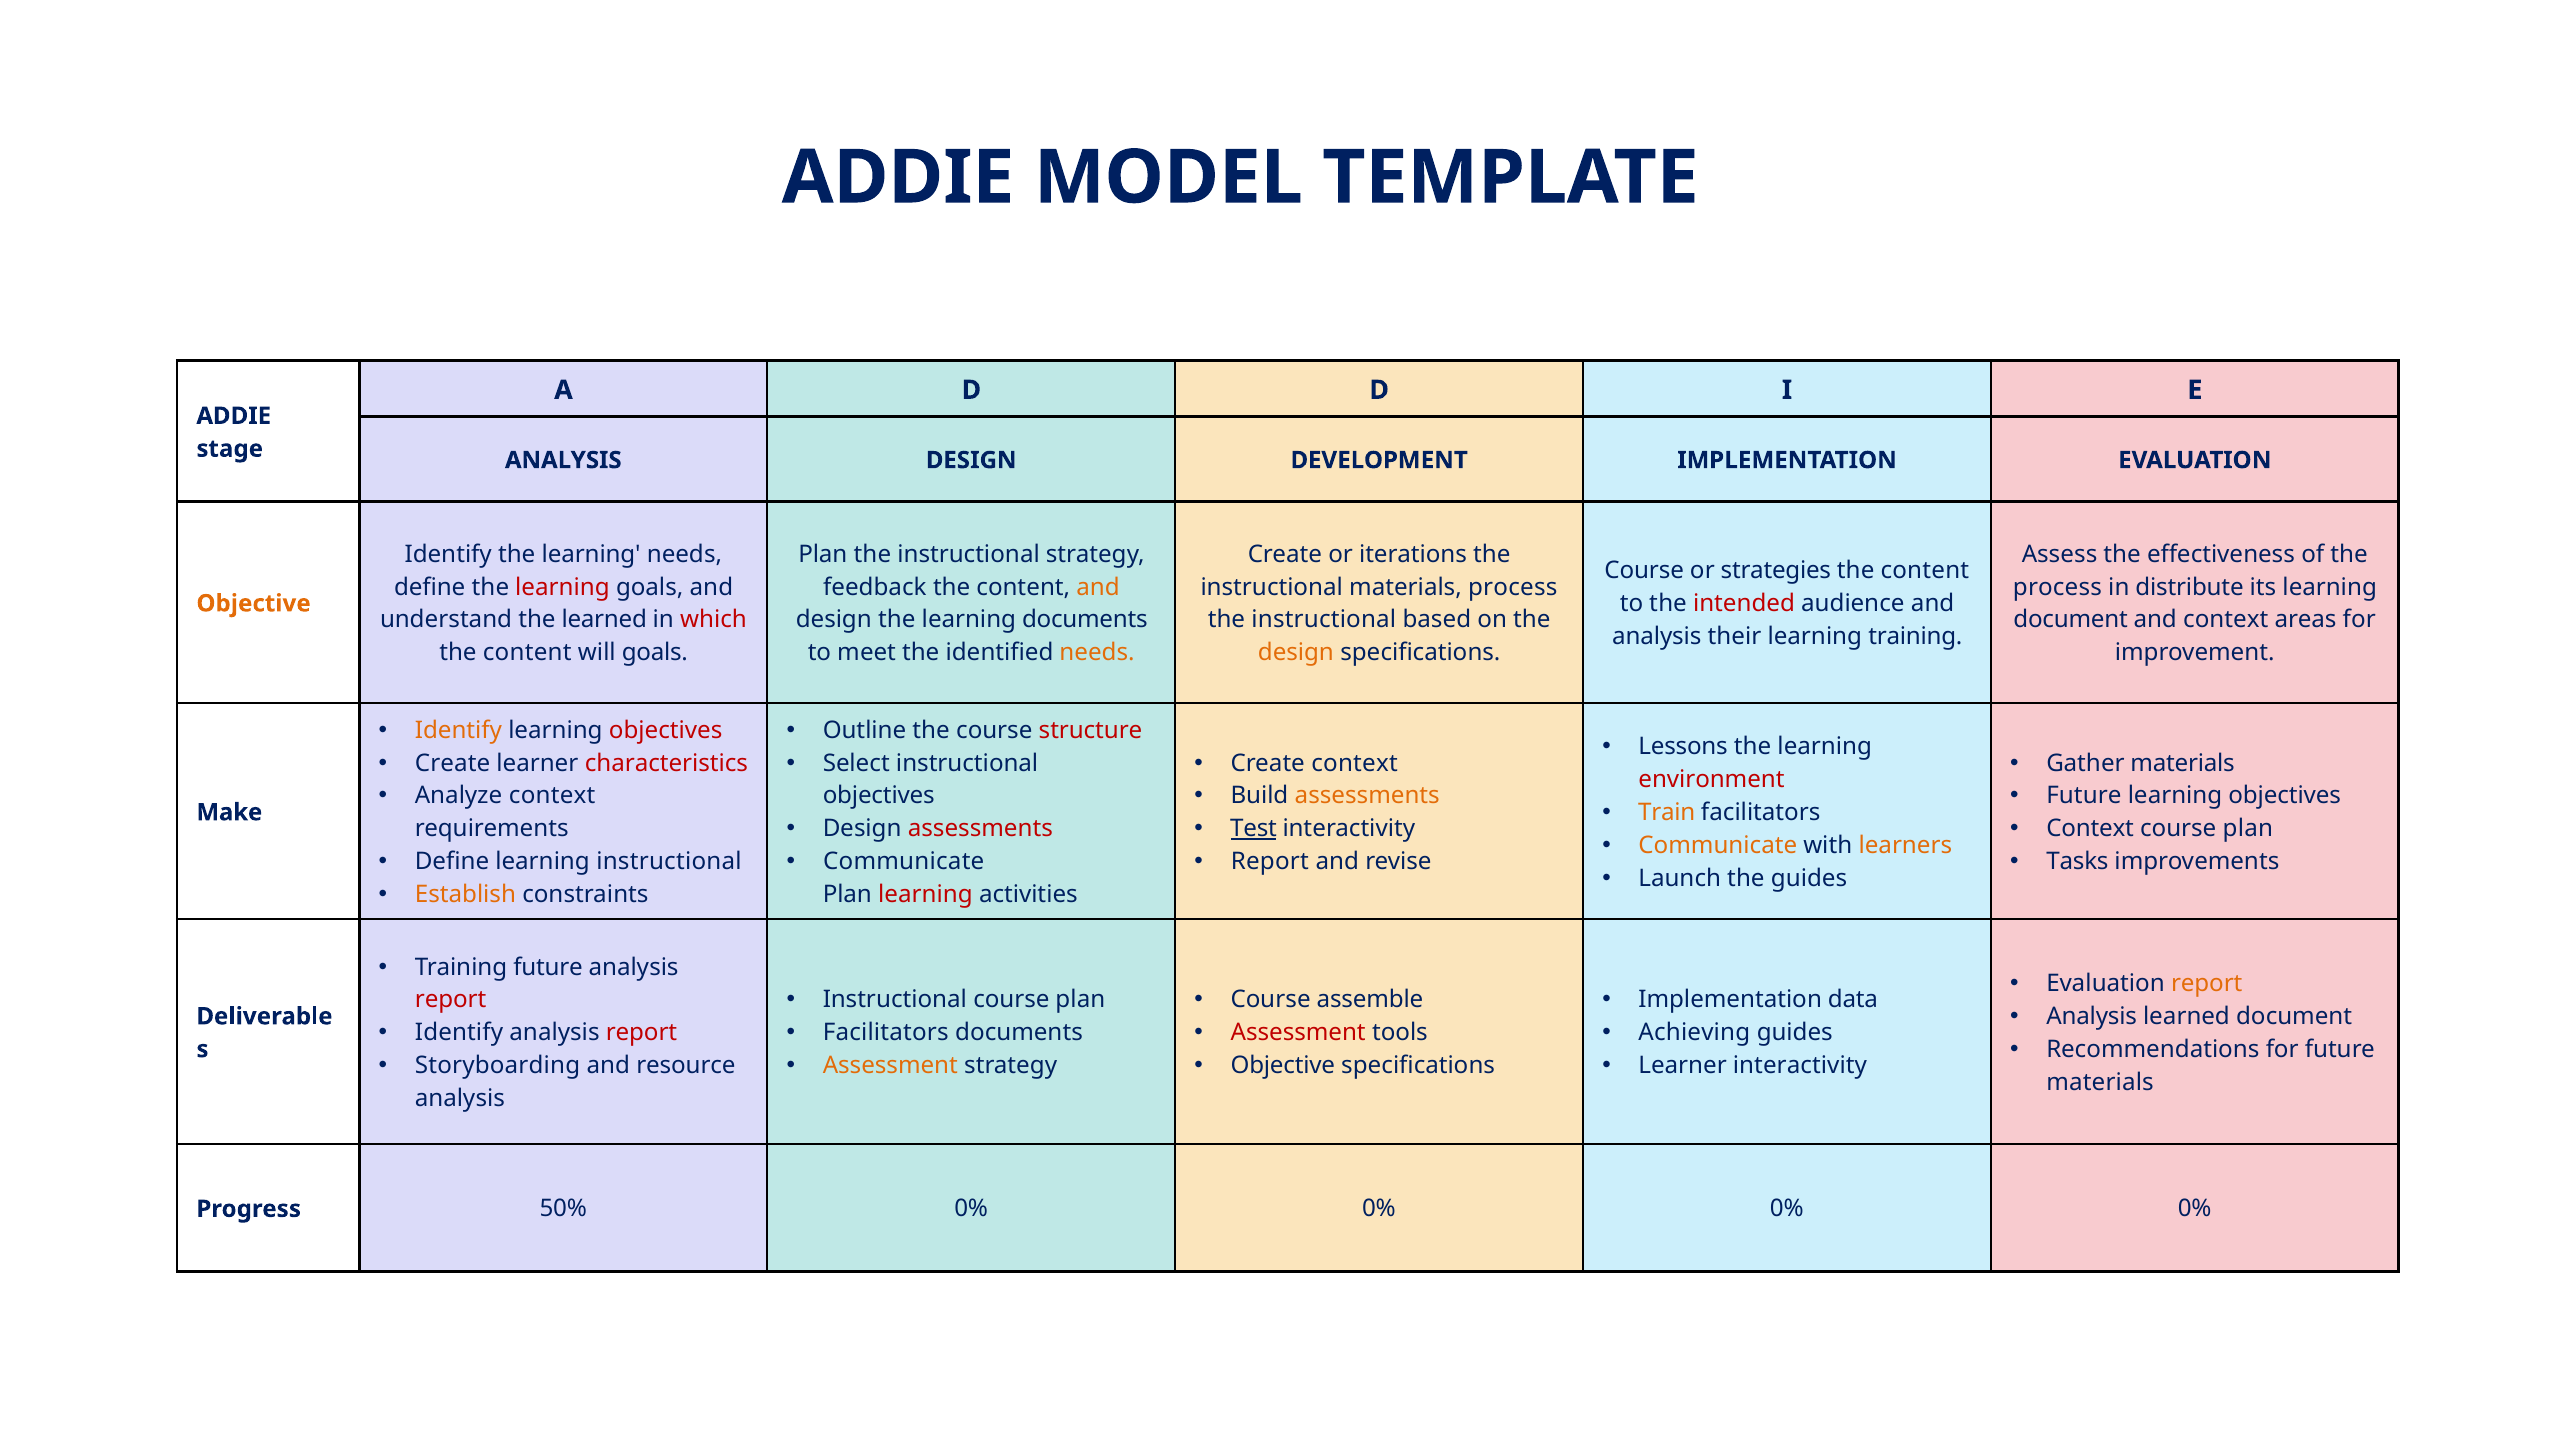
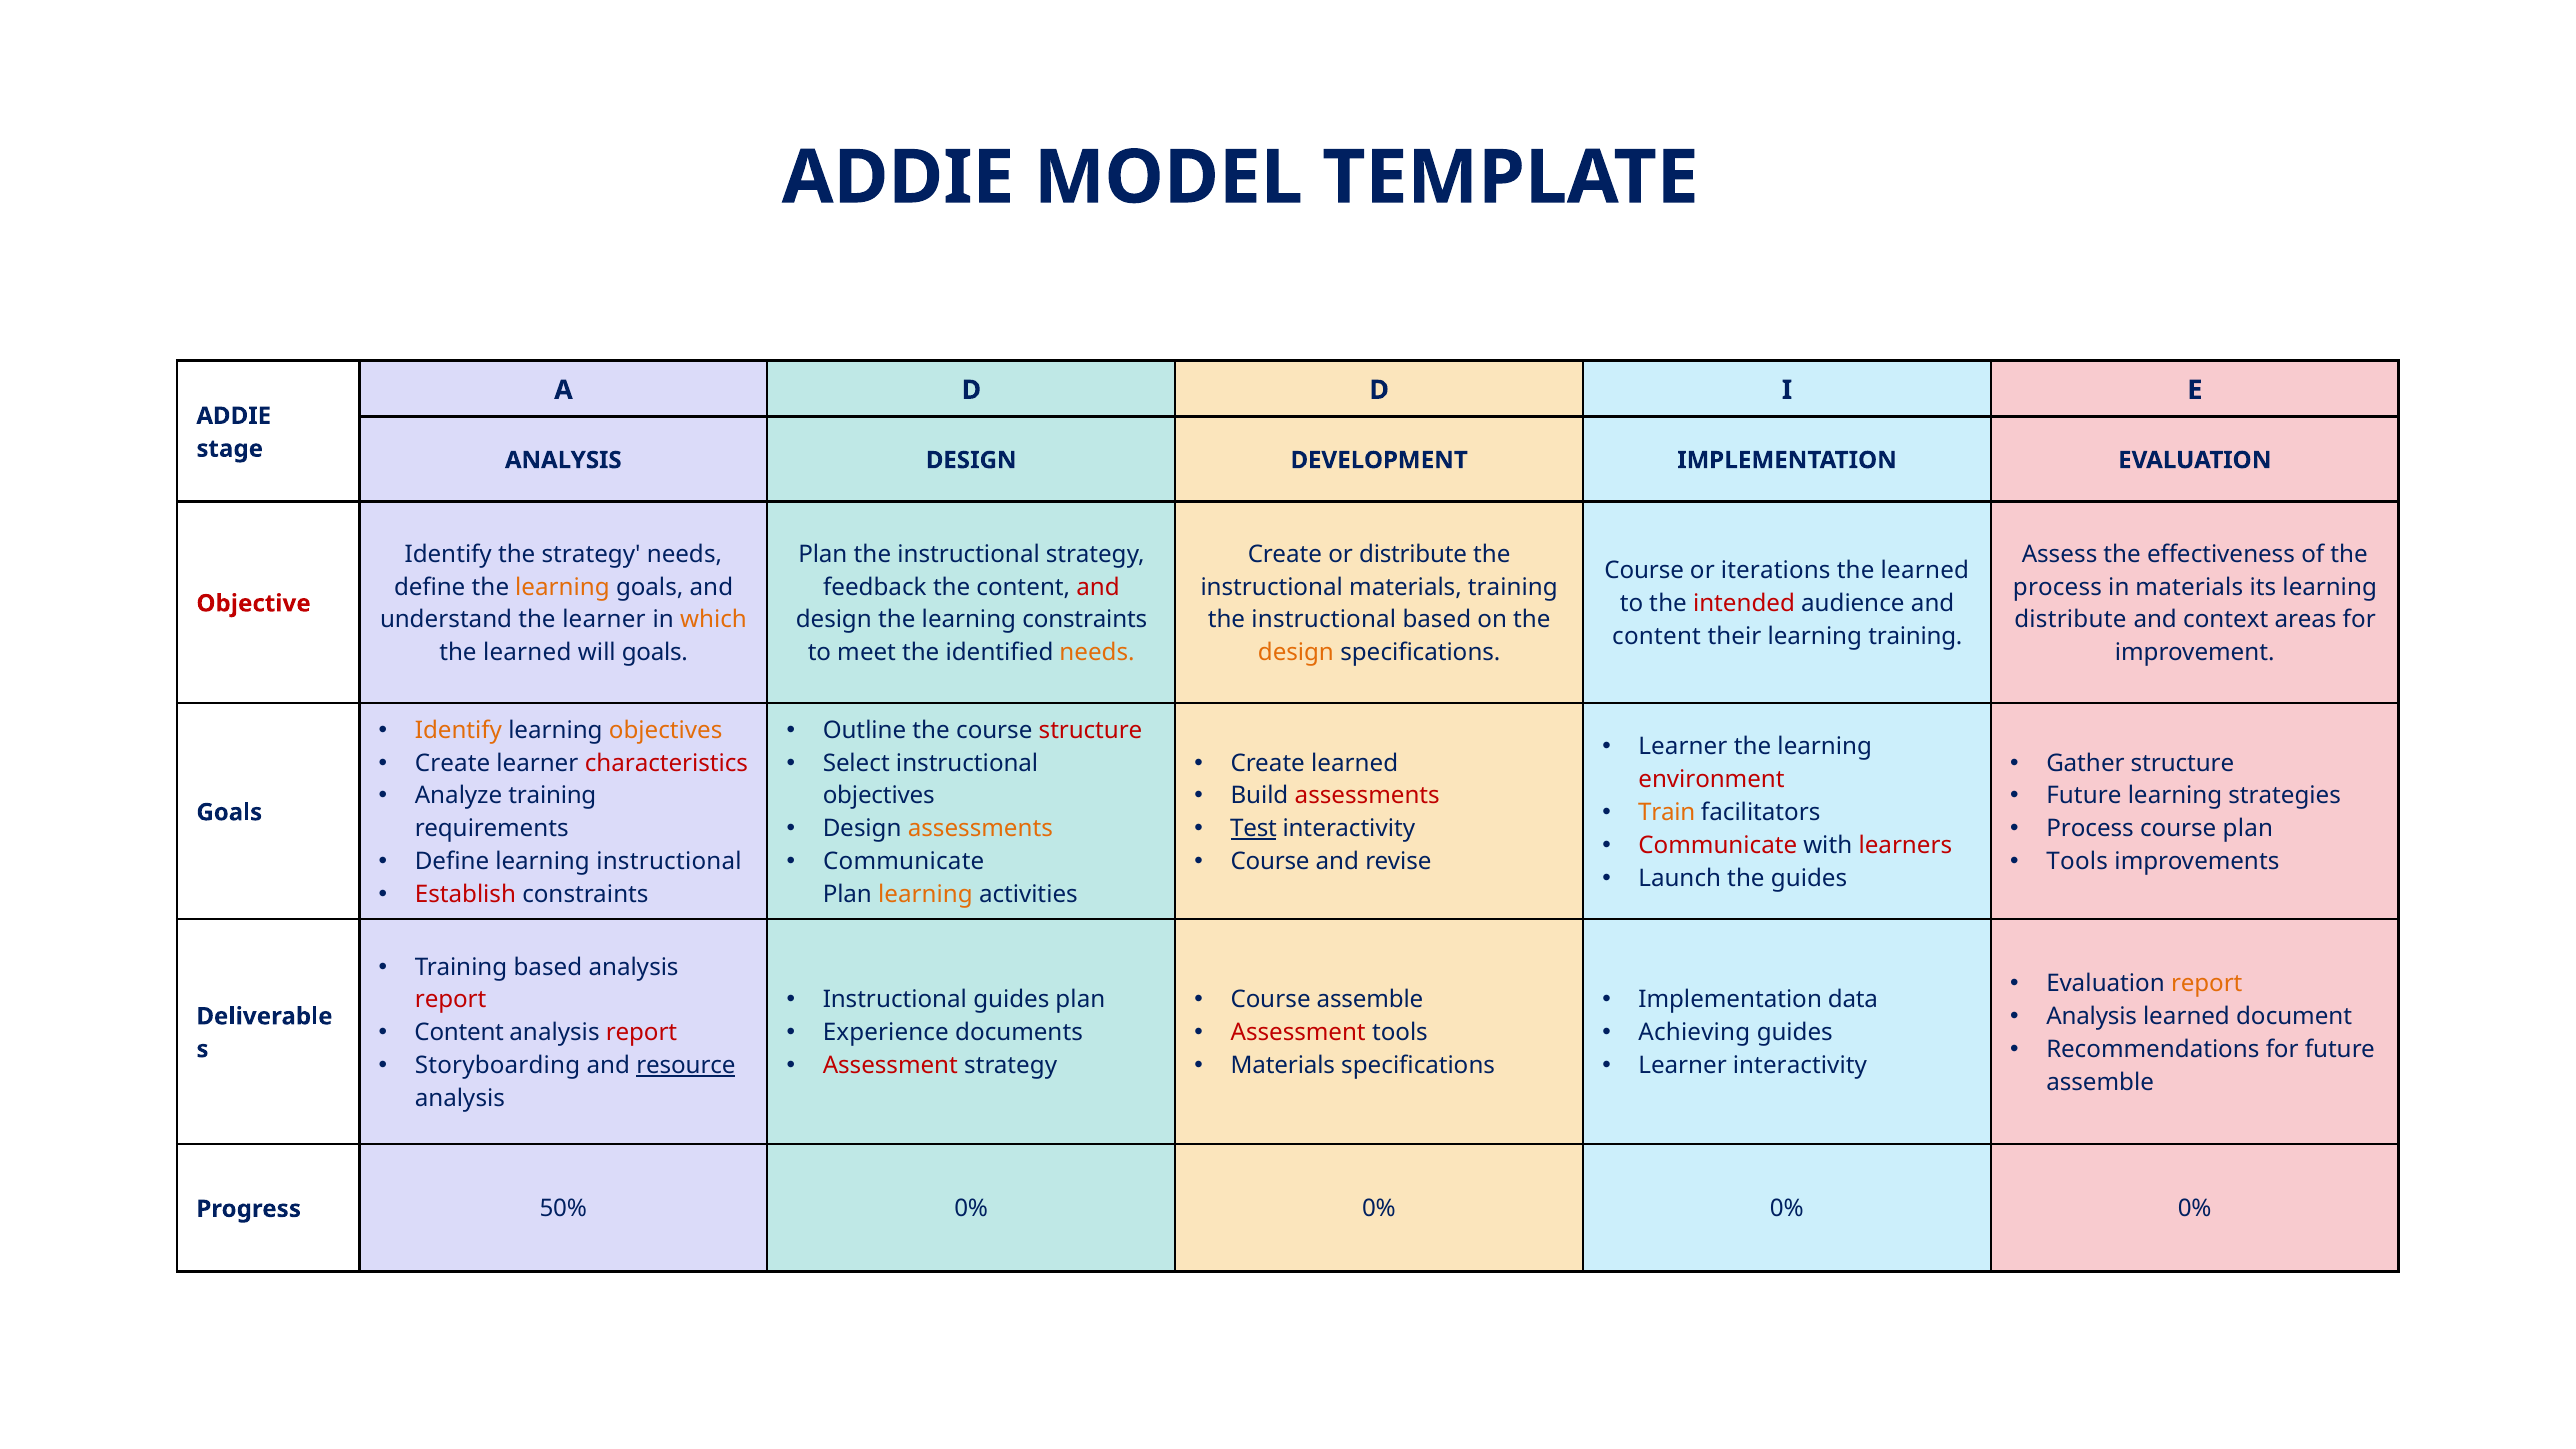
Identify the learning: learning -> strategy (591, 554)
or iterations: iterations -> distribute (1413, 554)
strategies: strategies -> iterations (1776, 571)
content: content -> learned (1925, 571)
learning colour: red -> orange (562, 587)
and colour: orange -> red (1098, 587)
materials process: process -> training (1513, 587)
in distribute: distribute -> materials (2189, 587)
Objective colour: orange -> red (254, 603)
the learned: learned -> learner (604, 620)
which colour: red -> orange (714, 620)
learning documents: documents -> constraints (1085, 620)
document: document -> distribute (2070, 620)
analysis: analysis -> content (1657, 636)
content: content -> learned (527, 653)
objectives colour: red -> orange (666, 730)
Lessons: Lessons -> Learner (1683, 747)
Create context: context -> learned (1355, 763)
Gather materials: materials -> structure (2182, 763)
Analyze context: context -> training (552, 796)
assessments colour: orange -> red (1367, 796)
objectives: objectives -> strategies (2285, 796)
Make: Make -> Goals (229, 812)
assessments colour: red -> orange (980, 829)
Context: Context -> Process (2090, 829)
Communicate colour: orange -> red (1718, 845)
learners colour: orange -> red (1905, 845)
Report: Report -> Course (1270, 862)
Tasks: Tasks -> Tools (2077, 862)
Establish colour: orange -> red (465, 894)
learning colour: red -> orange (925, 894)
Training future: future -> based (548, 967)
Instructional course: course -> guides (1011, 1000)
Identify: Identify -> Content (459, 1033)
Facilitators: Facilitators -> Experience (886, 1033)
resource underline: none -> present (686, 1066)
Assessment colour: orange -> red (890, 1066)
Objective: Objective -> Materials (1283, 1066)
materials: materials -> assemble (2100, 1082)
